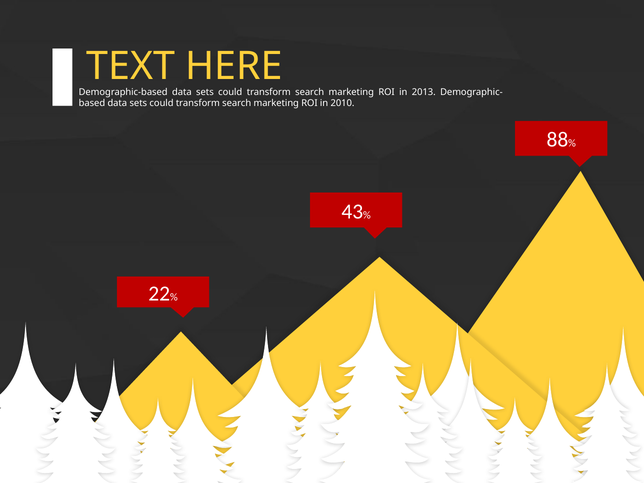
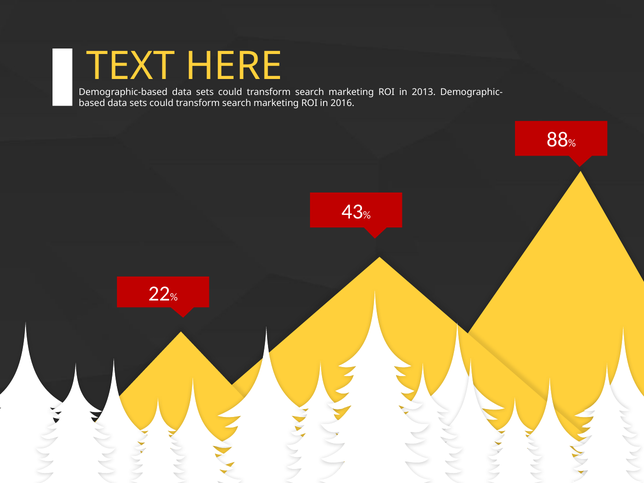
2010: 2010 -> 2016 (343, 103)
